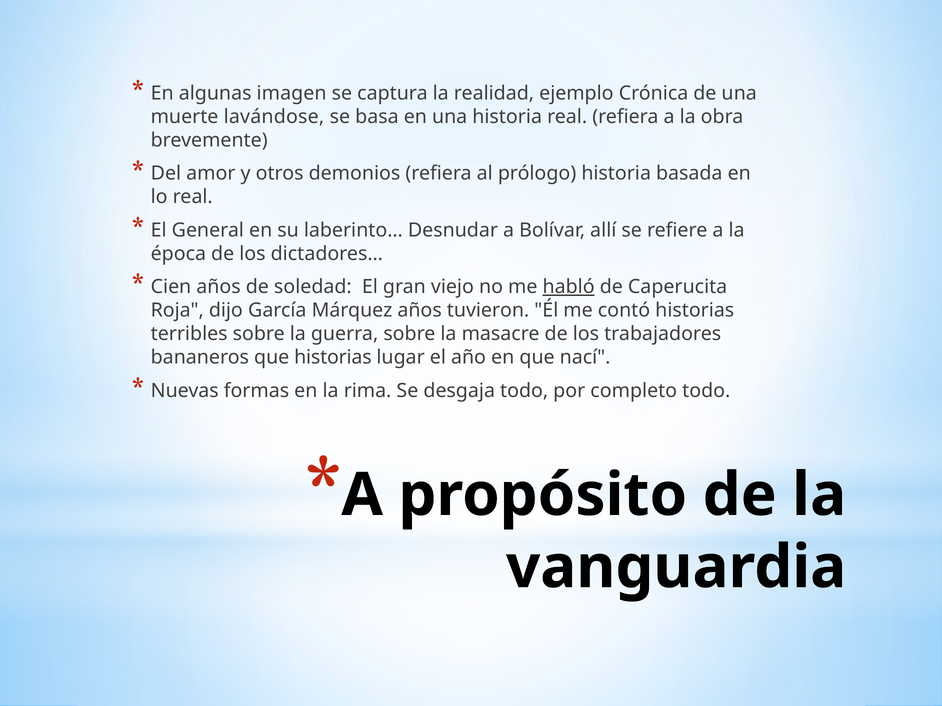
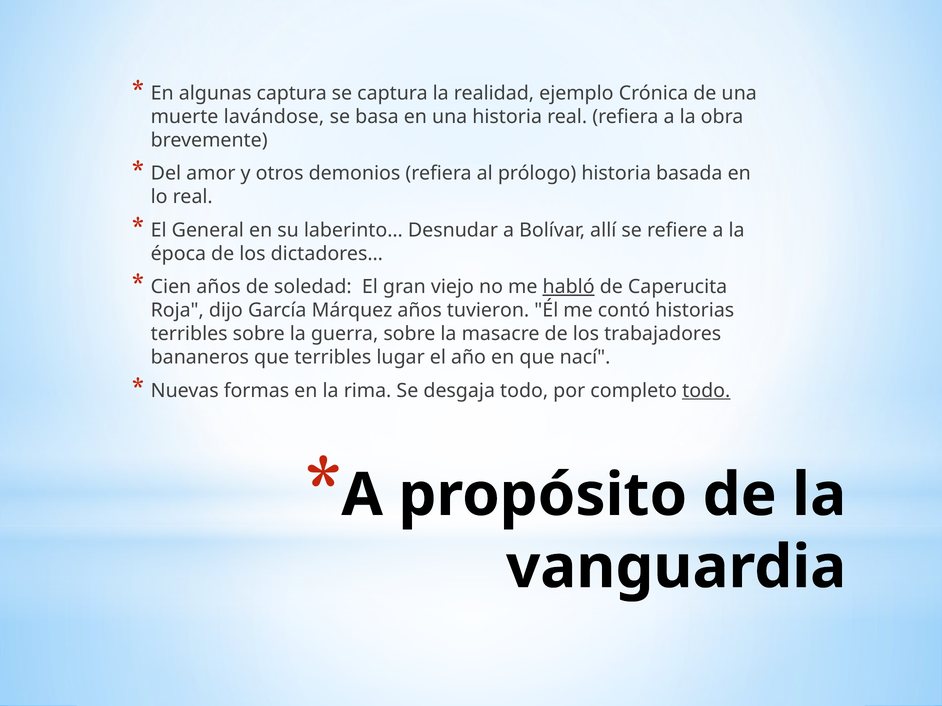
algunas imagen: imagen -> captura (292, 93)
que historias: historias -> terribles (333, 358)
todo underline: none -> present (706, 391)
